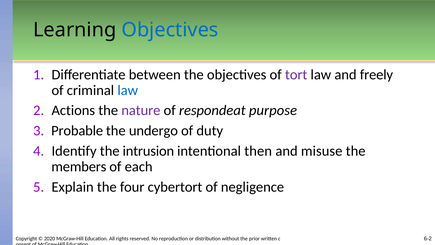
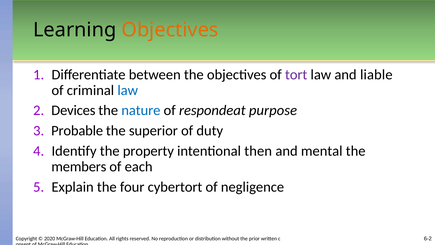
Objectives colour: blue -> orange (170, 30)
freely: freely -> liable (376, 75)
Actions: Actions -> Devices (73, 110)
nature colour: purple -> blue (141, 110)
undergo: undergo -> superior (153, 131)
intrusion: intrusion -> property (148, 151)
misuse: misuse -> mental (322, 151)
